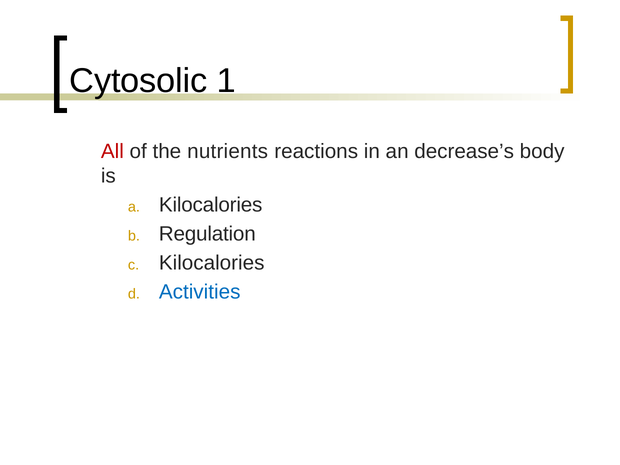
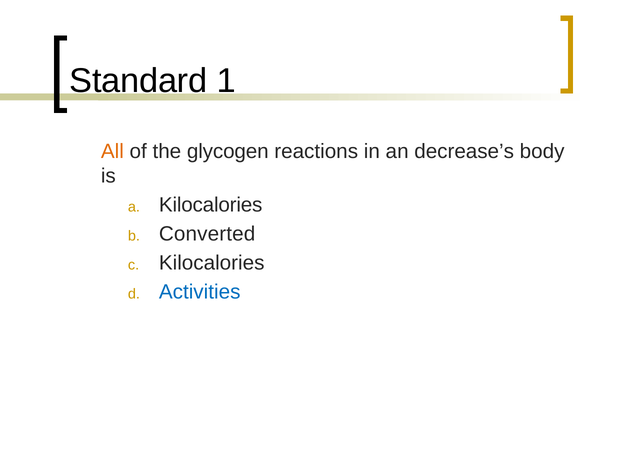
Cytosolic: Cytosolic -> Standard (138, 81)
All colour: red -> orange (112, 151)
nutrients: nutrients -> glycogen (228, 151)
Regulation: Regulation -> Converted (207, 234)
